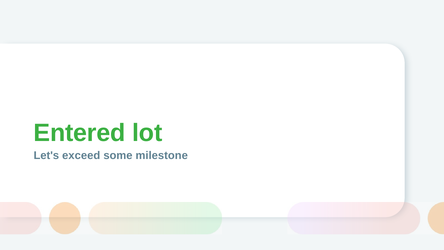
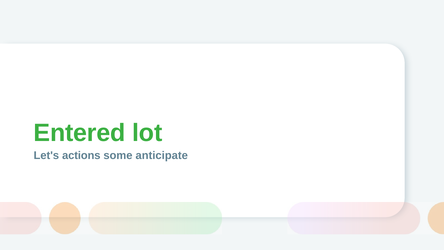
exceed: exceed -> actions (81, 155)
milestone: milestone -> anticipate (162, 155)
